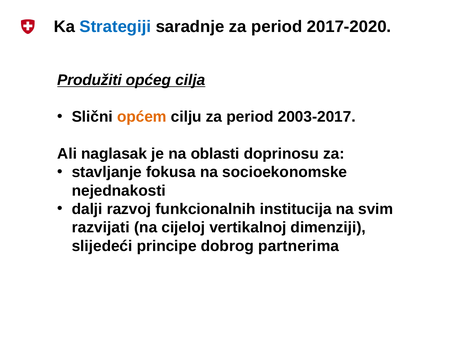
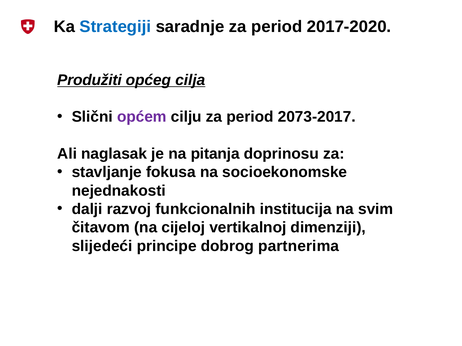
općem colour: orange -> purple (142, 117)
2003-2017: 2003-2017 -> 2073-2017 (317, 117)
oblasti: oblasti -> pitanja (215, 154)
razvijati: razvijati -> čitavom (101, 228)
